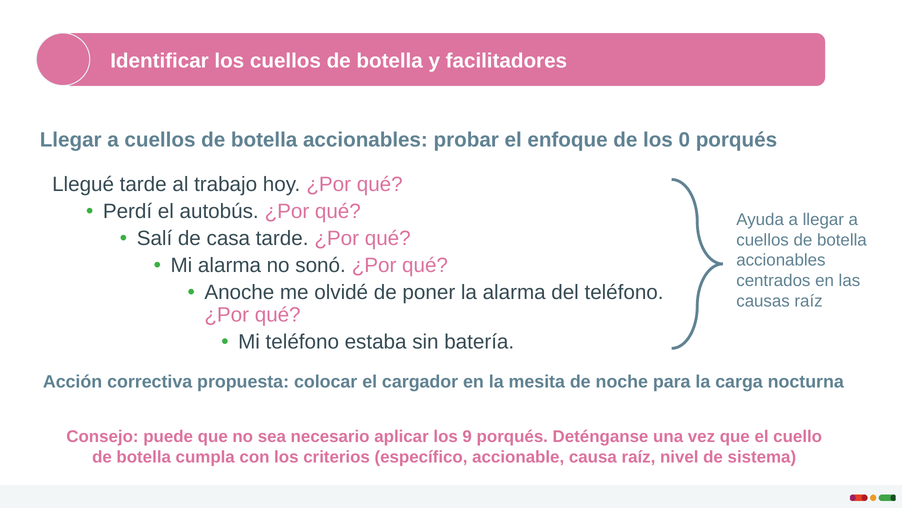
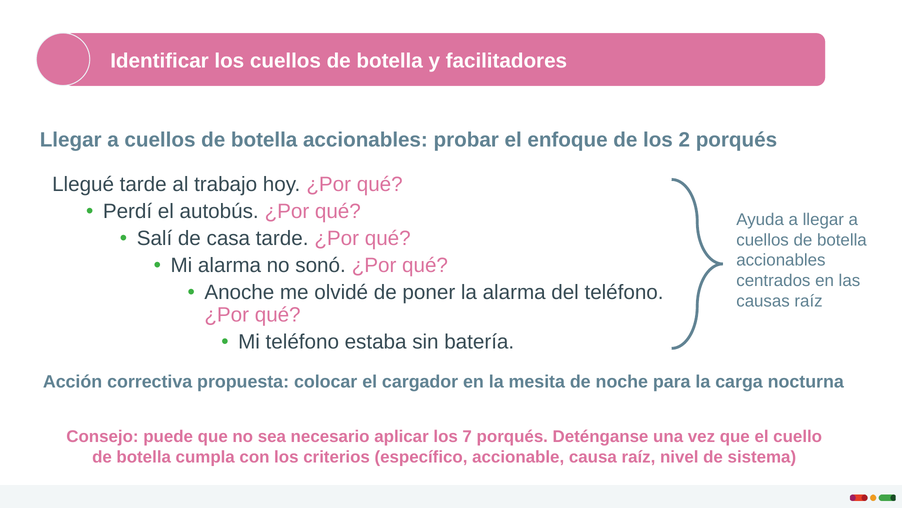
0: 0 -> 2 (684, 140)
9: 9 -> 7 (467, 436)
